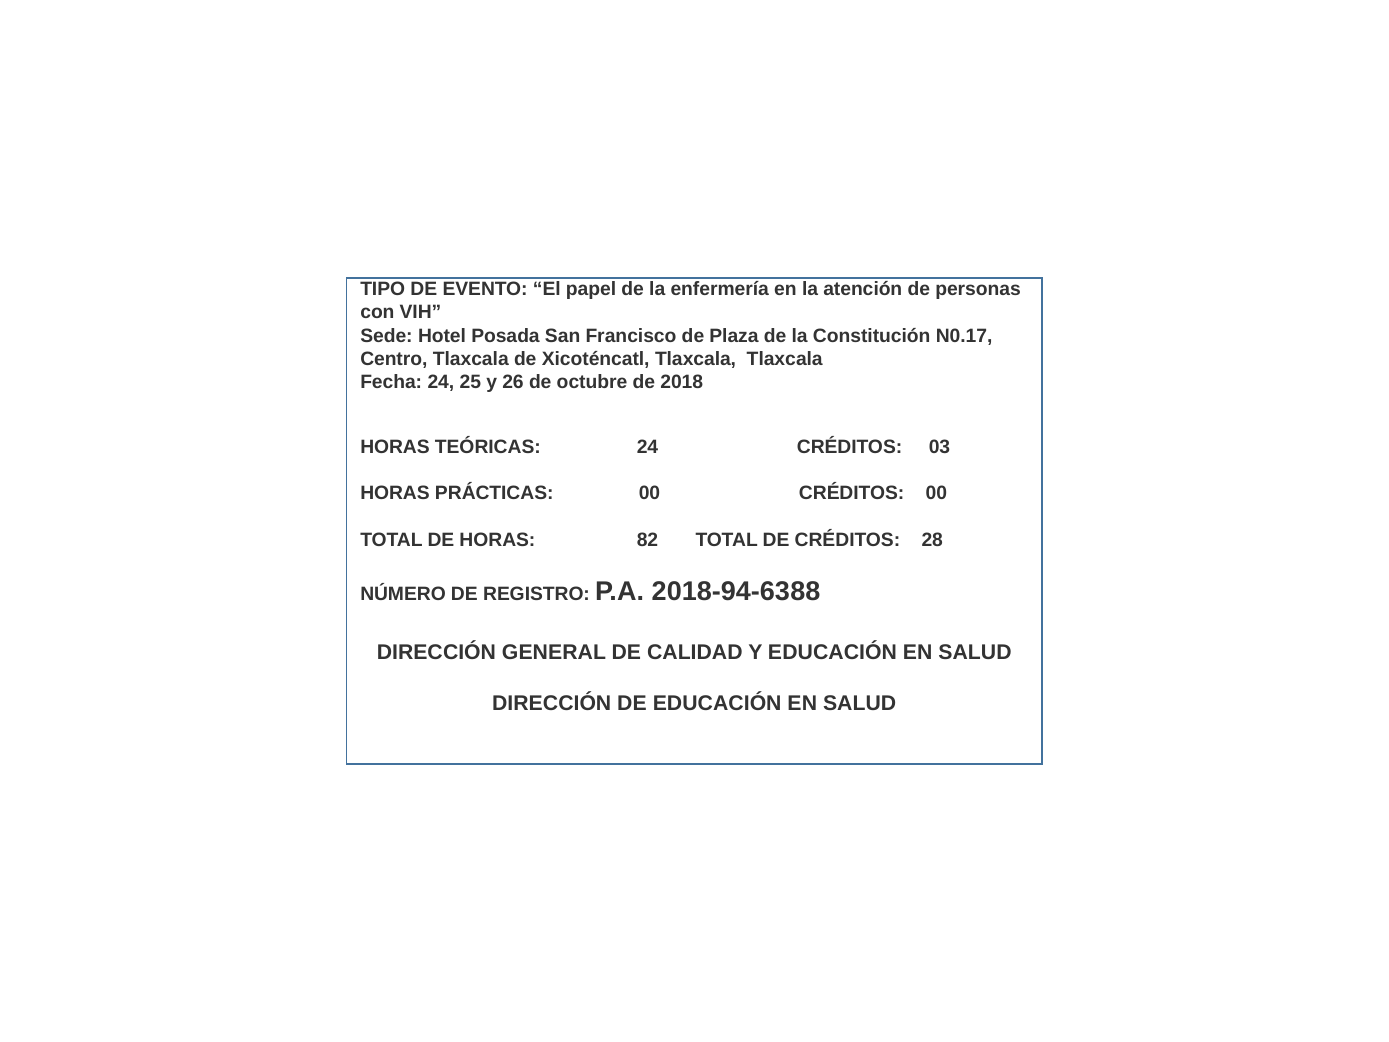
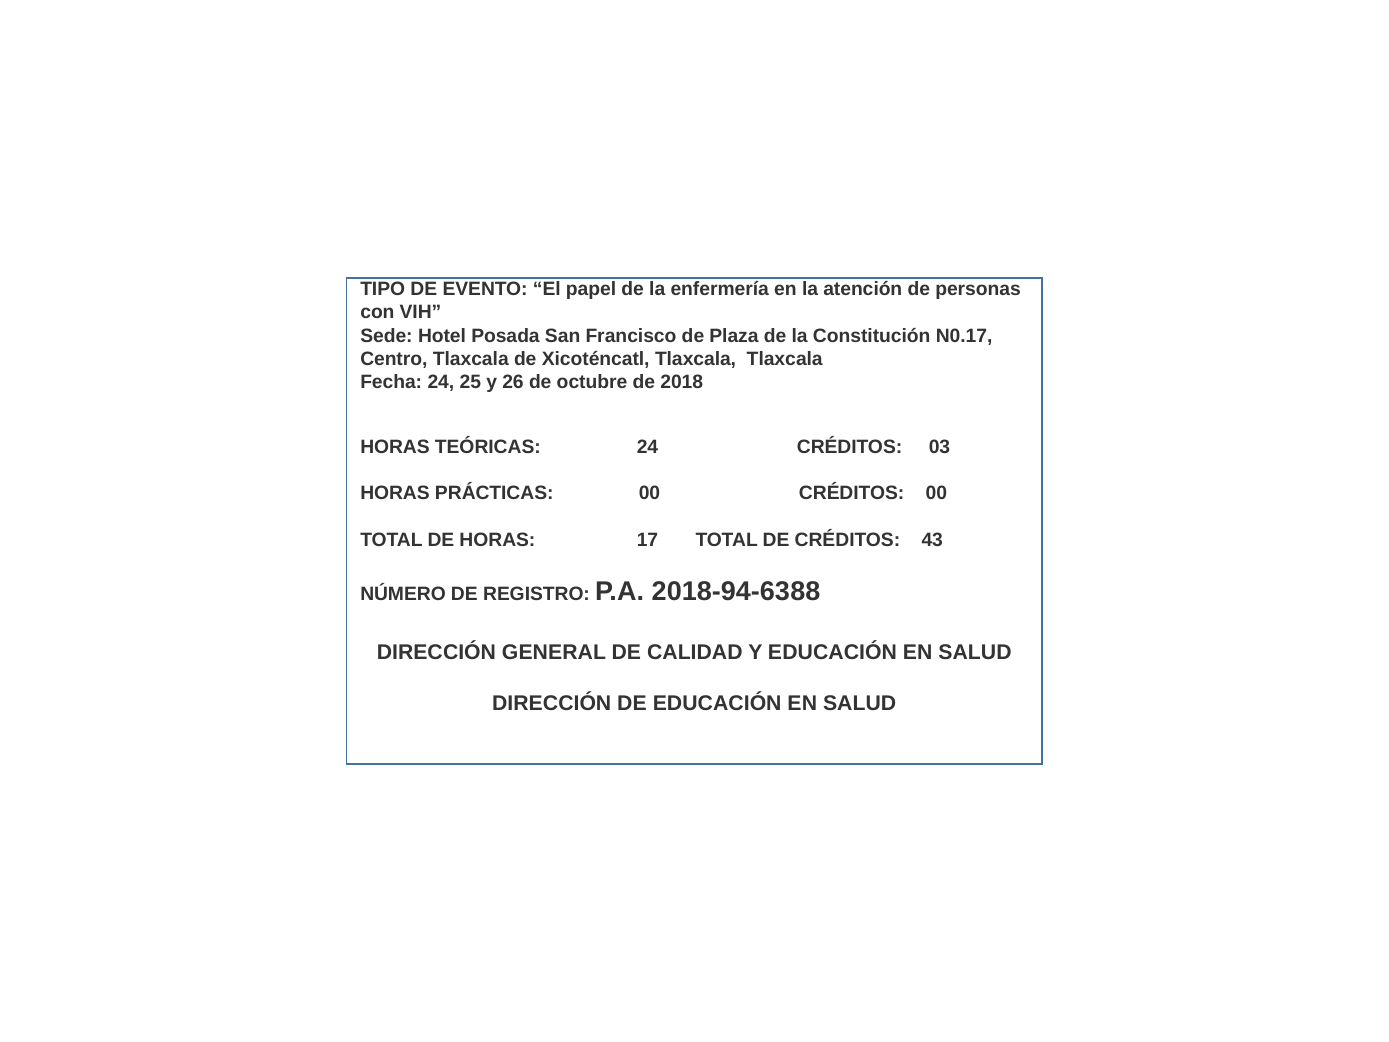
82: 82 -> 17 (647, 540)
28: 28 -> 43 (932, 540)
